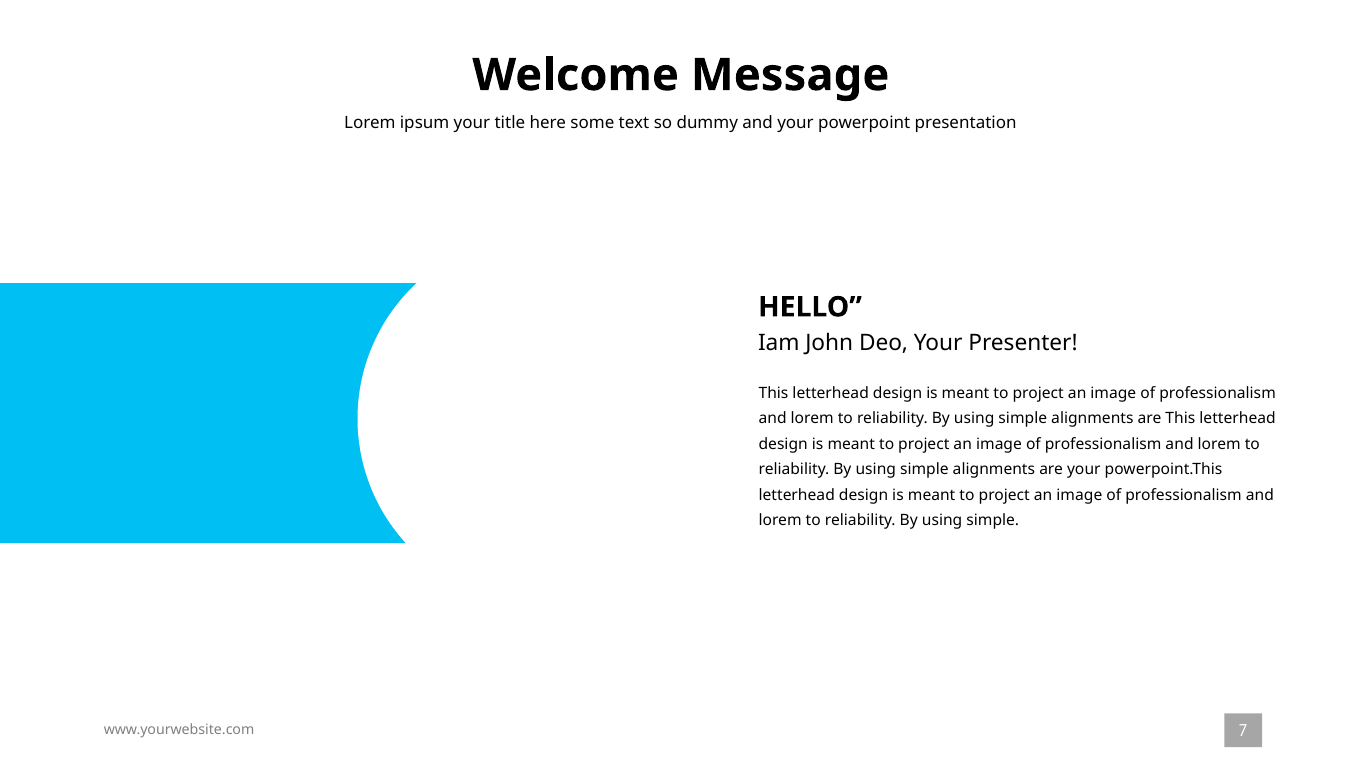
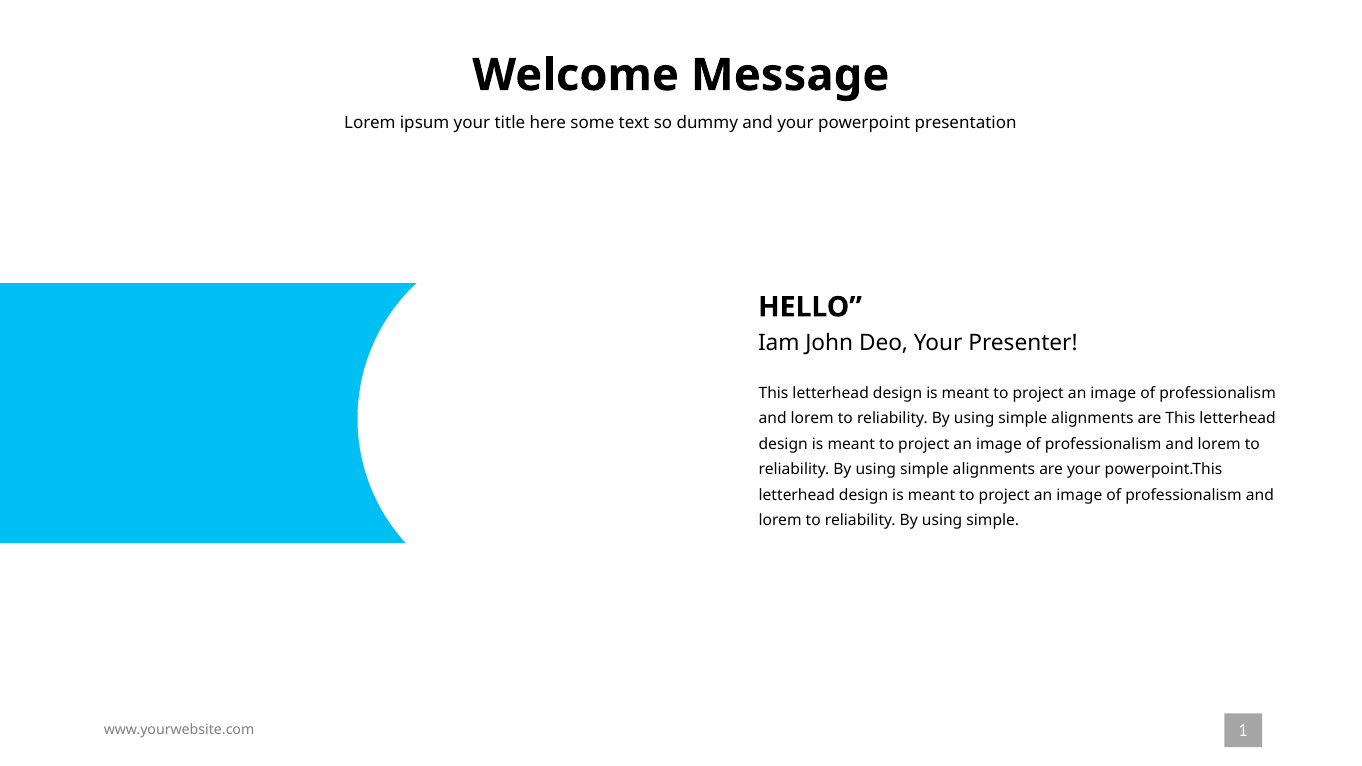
7: 7 -> 1 (1243, 731)
